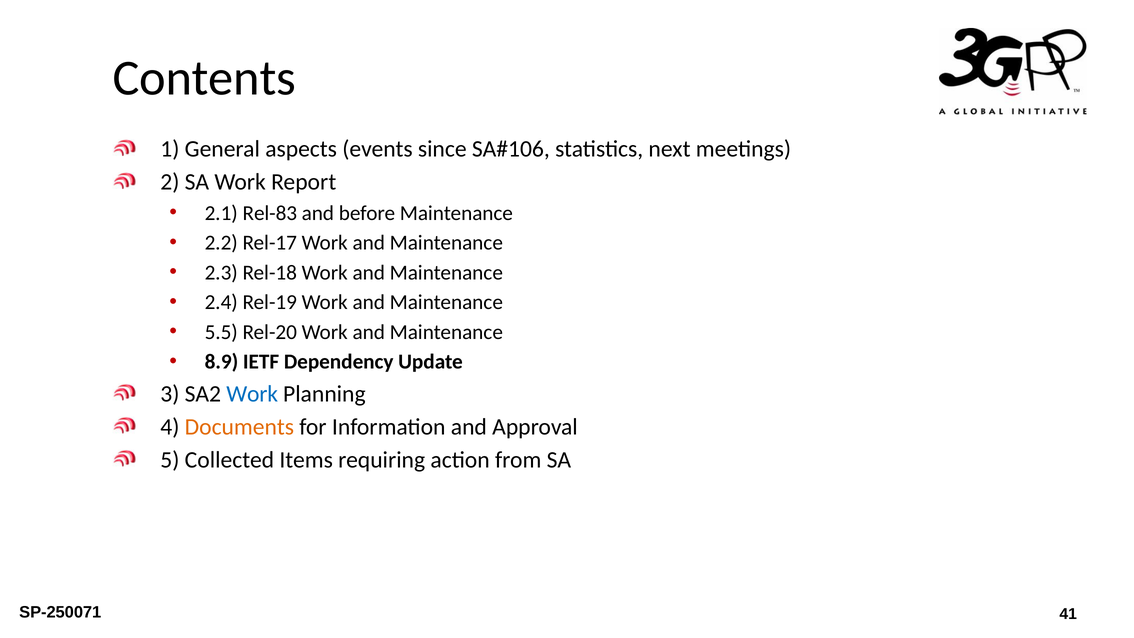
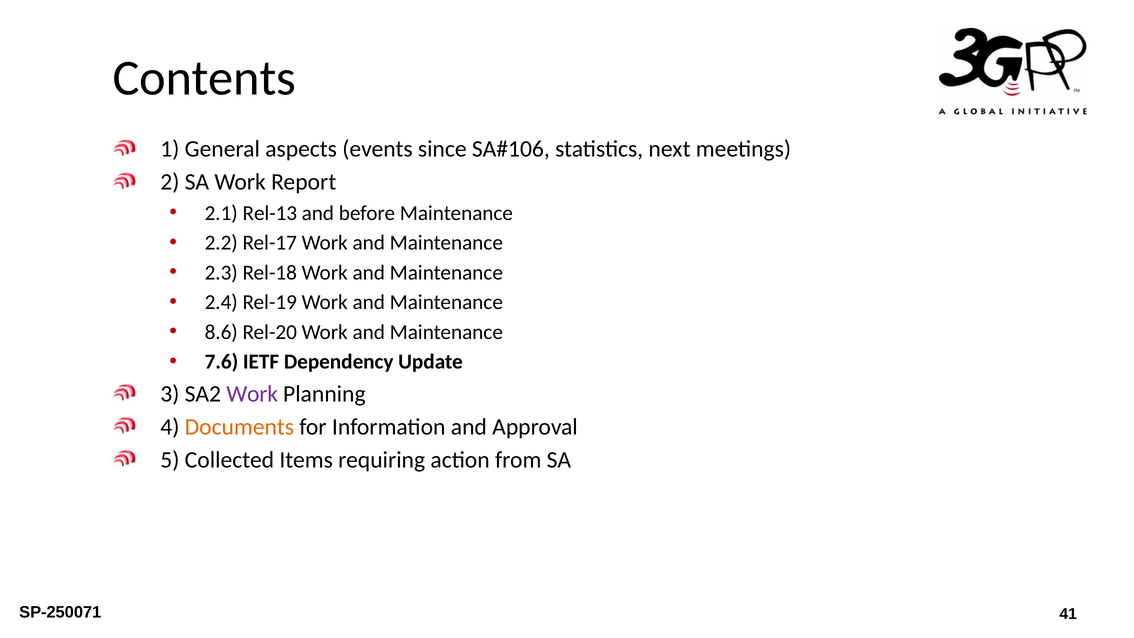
Rel-83: Rel-83 -> Rel-13 (270, 213)
5.5: 5.5 -> 8.6 (221, 332)
8.9: 8.9 -> 7.6 (221, 362)
Work colour: blue -> purple (252, 394)
